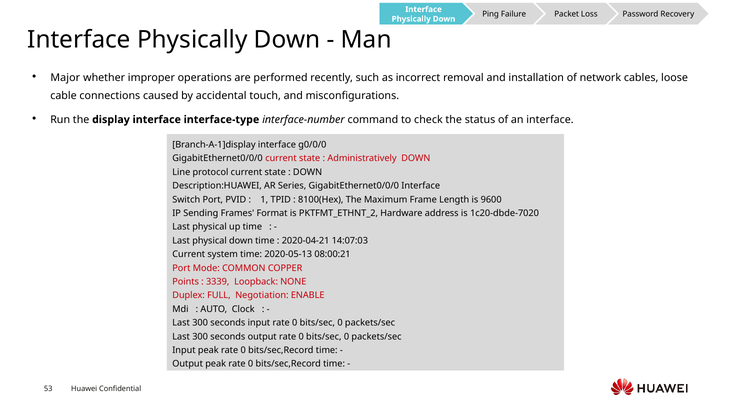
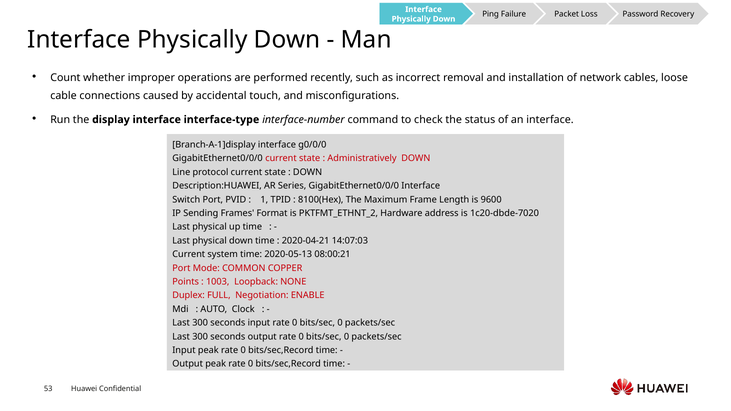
Major: Major -> Count (65, 78)
3339: 3339 -> 1003 (218, 282)
